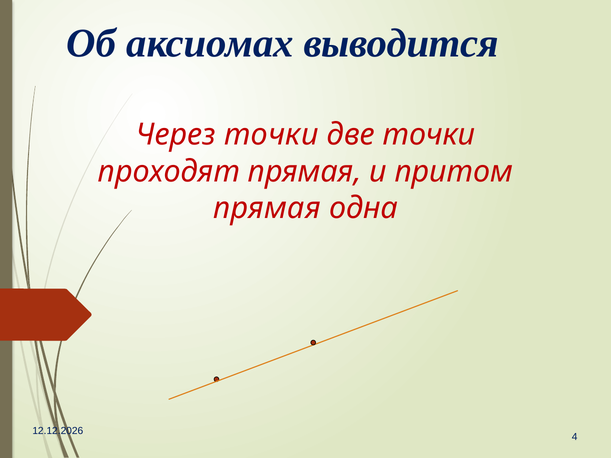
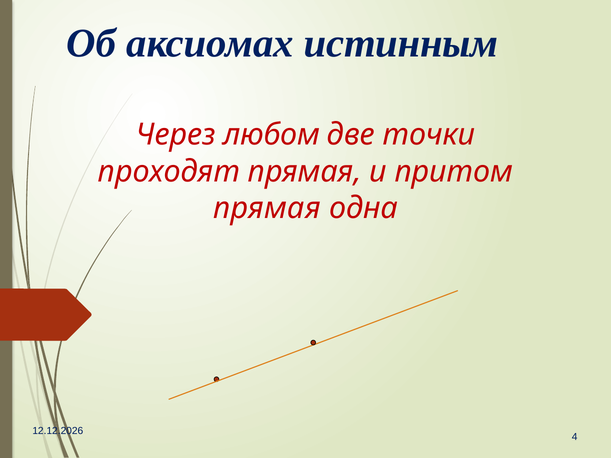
выводится: выводится -> истинным (401, 43)
Через точки: точки -> любом (272, 135)
